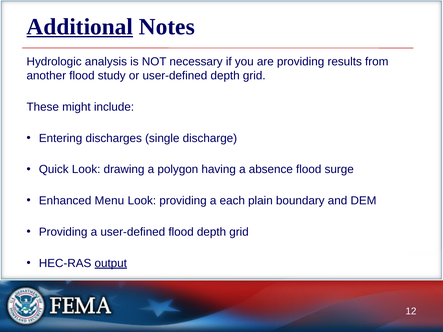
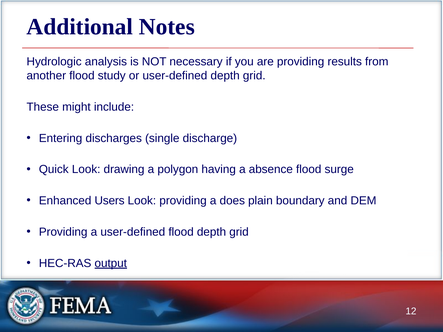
Additional underline: present -> none (80, 27)
Menu: Menu -> Users (110, 201)
each: each -> does (232, 201)
